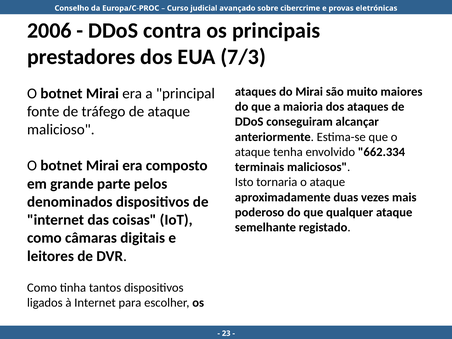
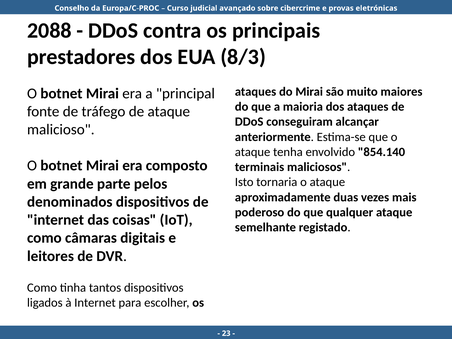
2006: 2006 -> 2088 (49, 31)
7/3: 7/3 -> 8/3 (243, 57)
662.334: 662.334 -> 854.140 (382, 152)
